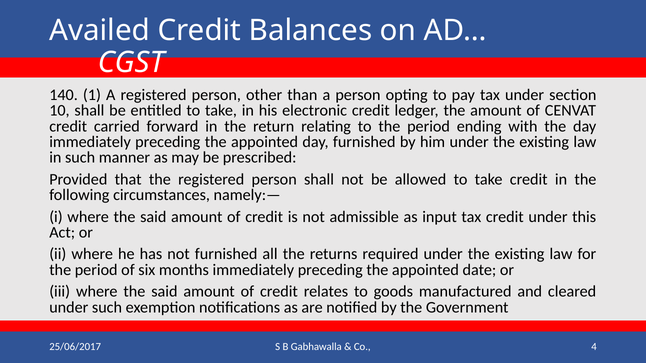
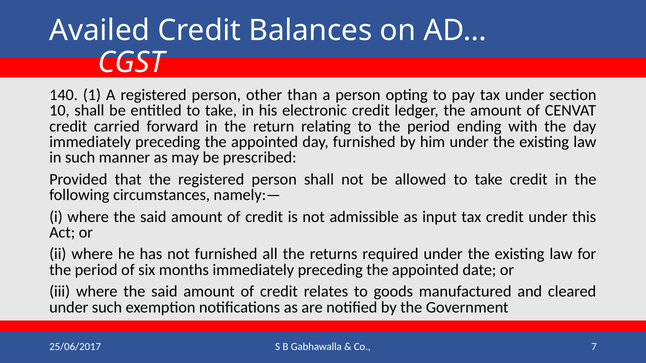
4: 4 -> 7 (594, 347)
